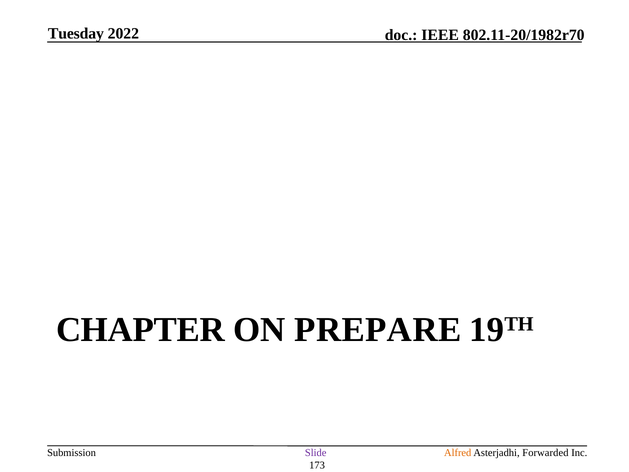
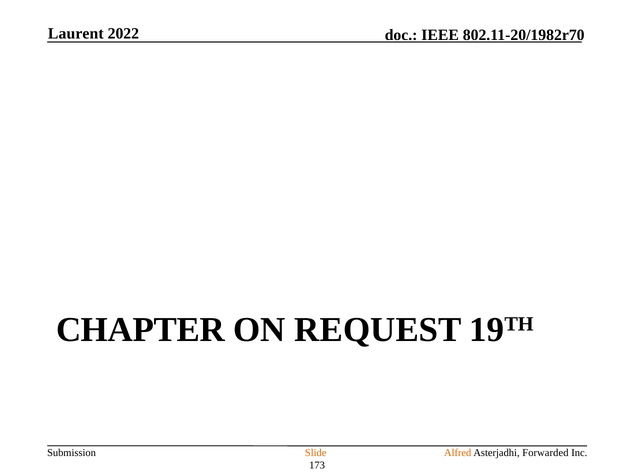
Tuesday: Tuesday -> Laurent (76, 33)
PREPARE: PREPARE -> REQUEST (378, 330)
Slide colour: purple -> orange (316, 452)
